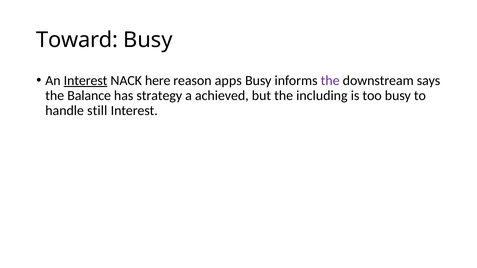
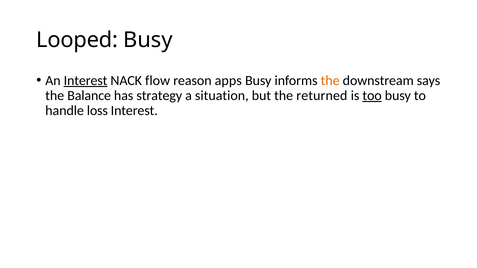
Toward: Toward -> Looped (77, 40)
here: here -> flow (158, 81)
the colour: purple -> orange (330, 81)
achieved: achieved -> situation (222, 96)
including: including -> returned (322, 96)
too underline: none -> present (372, 96)
still: still -> loss (97, 111)
